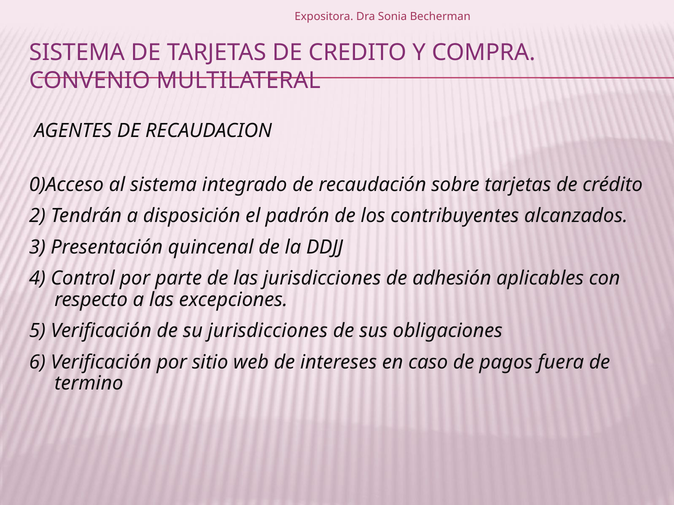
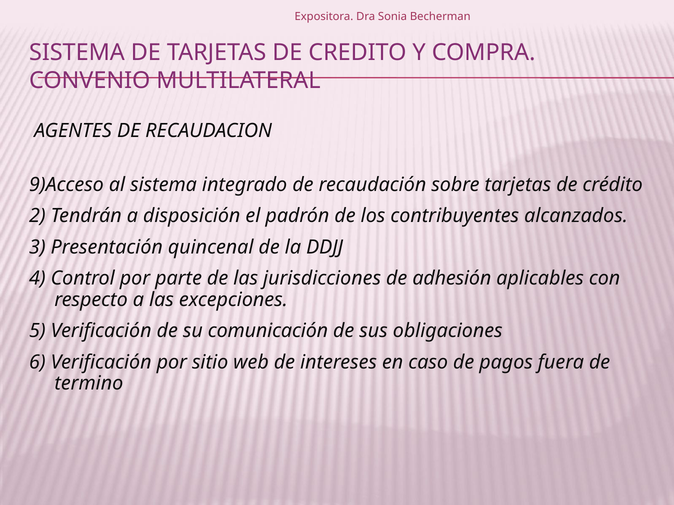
0)Acceso: 0)Acceso -> 9)Acceso (66, 185)
su jurisdicciones: jurisdicciones -> comunicación (268, 331)
